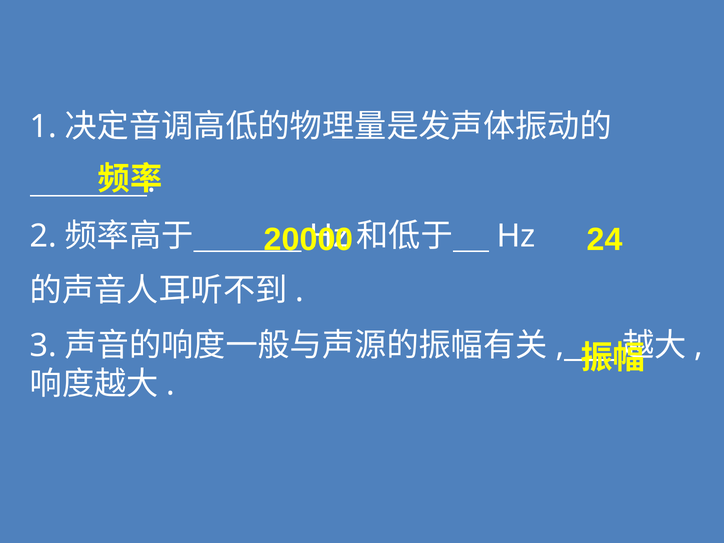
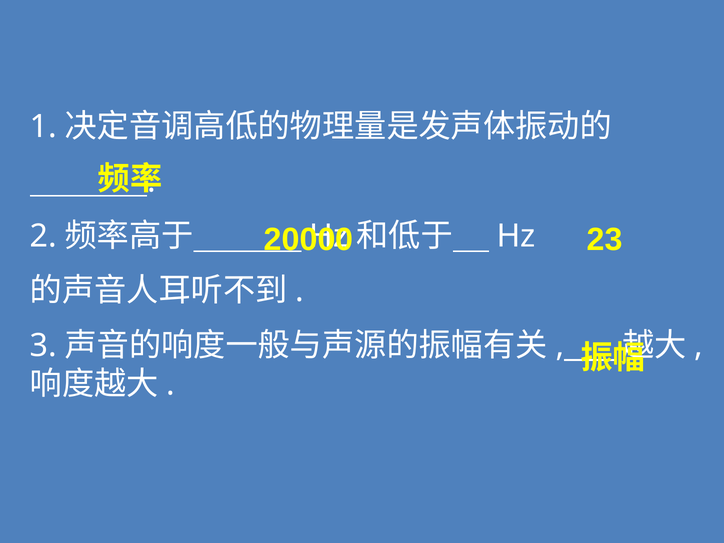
24: 24 -> 23 (605, 240)
